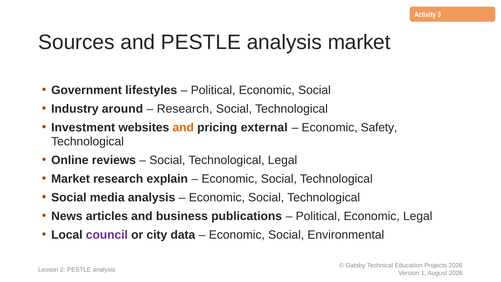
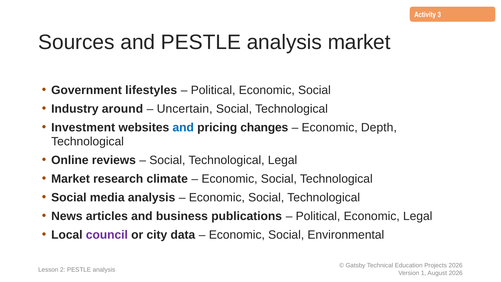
Research: Research -> Uncertain (185, 109)
and colour: orange -> blue (183, 127)
external: external -> changes (264, 127)
Safety: Safety -> Depth (379, 127)
explain: explain -> climate (167, 179)
